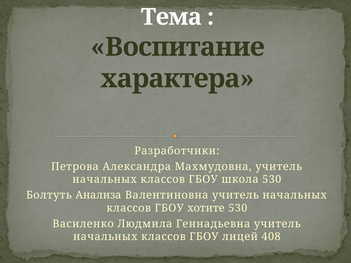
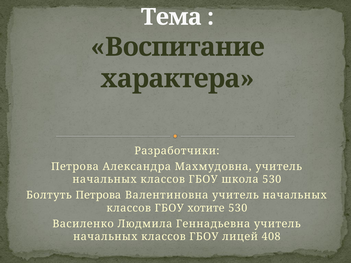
Болтуть Анализа: Анализа -> Петрова (98, 195)
